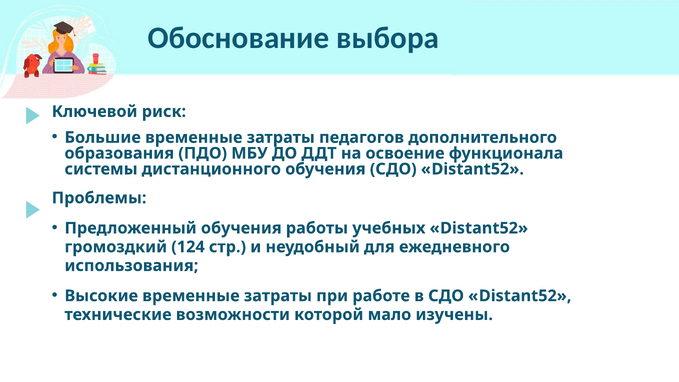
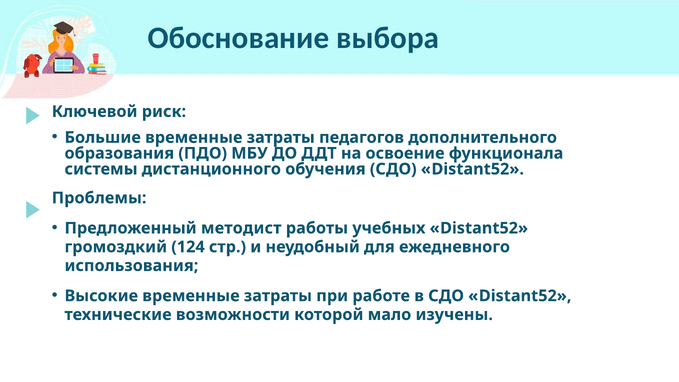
Предложенный обучения: обучения -> методист (241, 228)
